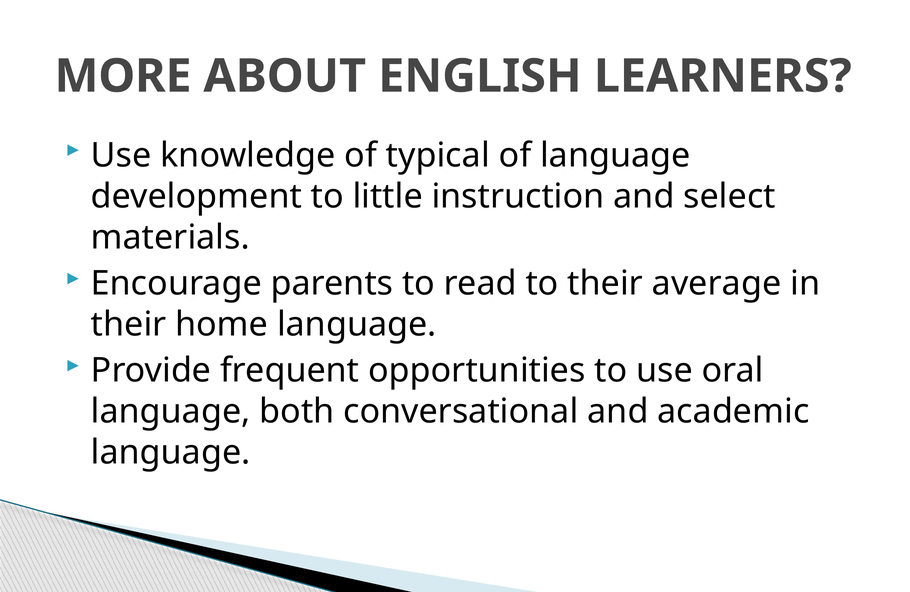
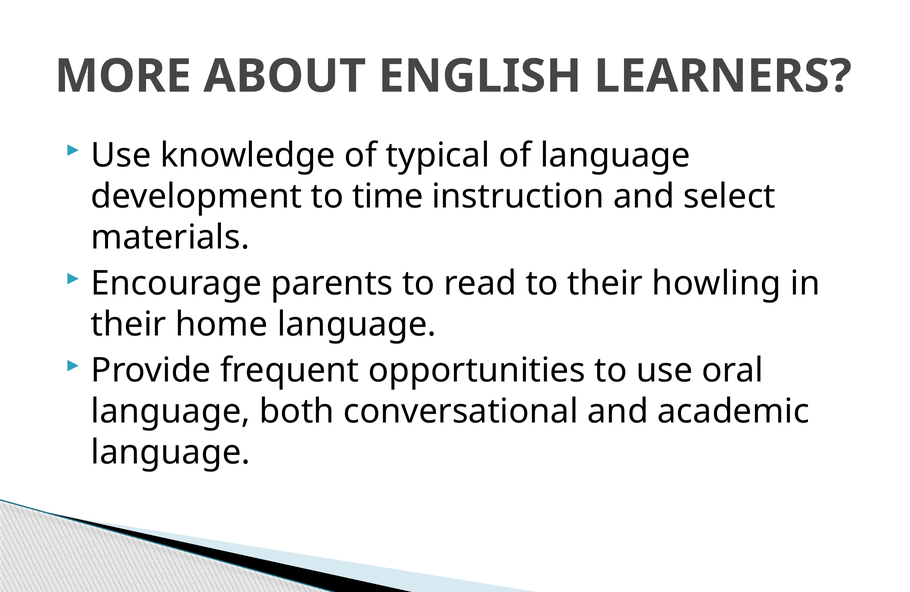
little: little -> time (388, 196)
average: average -> howling (717, 283)
